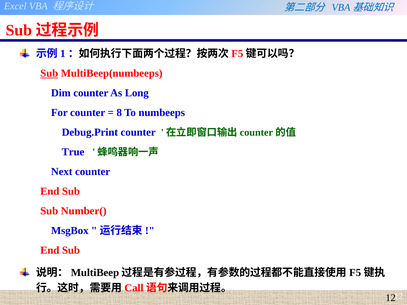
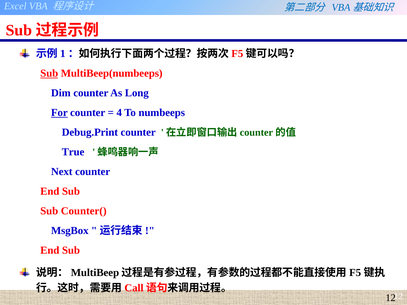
For underline: none -> present (59, 113)
8: 8 -> 4 (119, 113)
Number(: Number( -> Counter( (84, 211)
